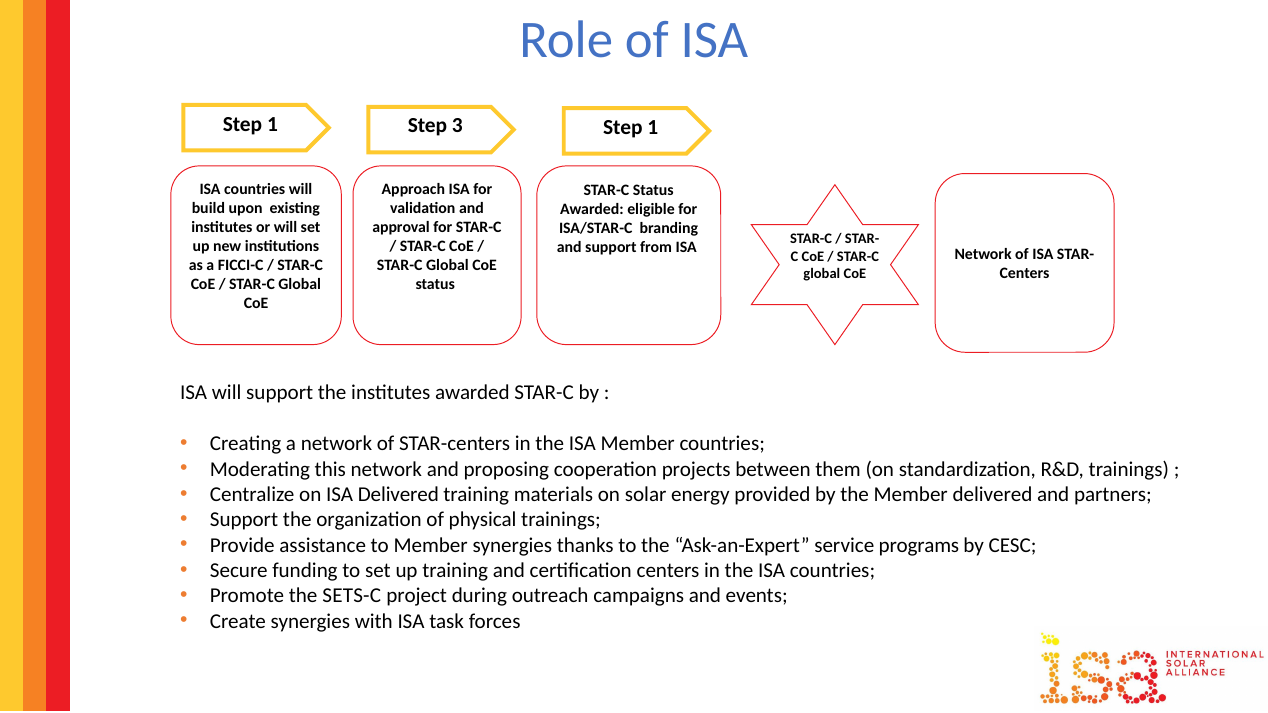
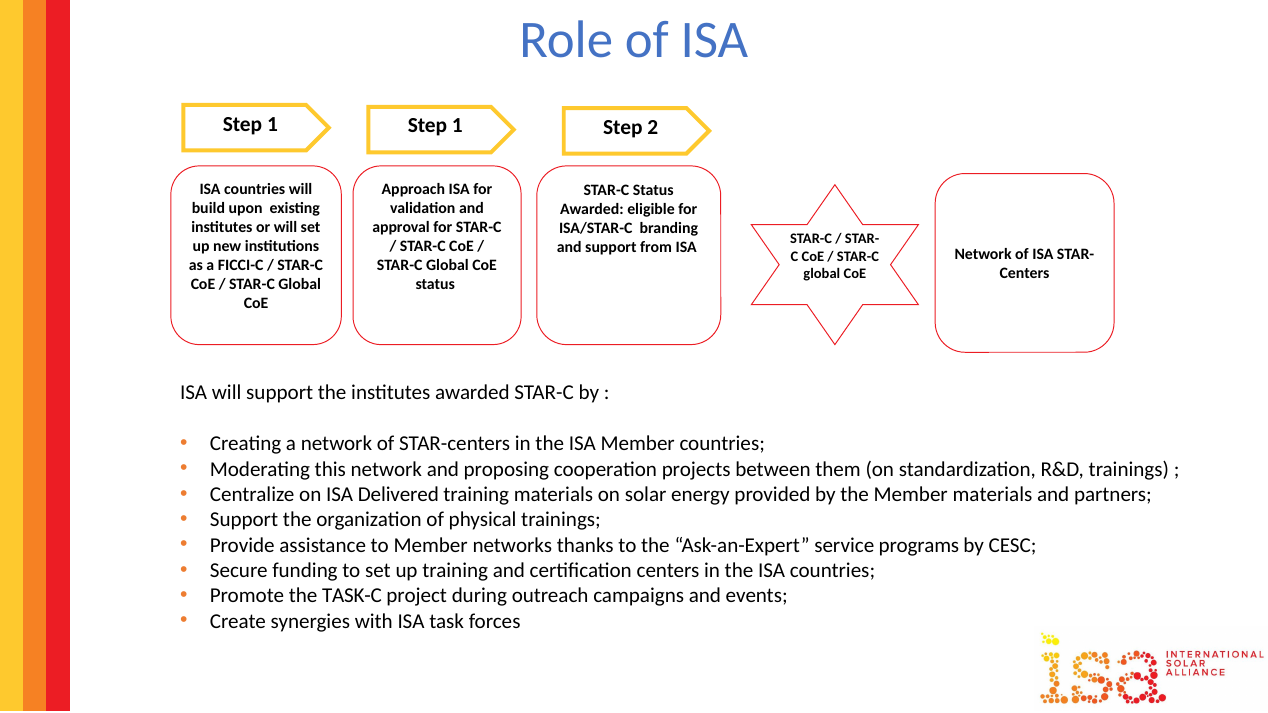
1 Step 3: 3 -> 1 (457, 126)
1: 1 -> 2 (653, 127)
Member delivered: delivered -> materials (993, 495)
Member synergies: synergies -> networks (512, 545)
SETS-C: SETS-C -> TASK-C (352, 596)
